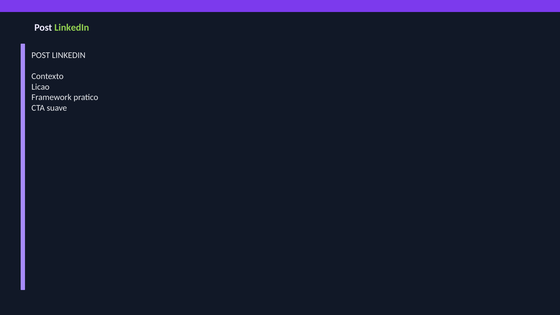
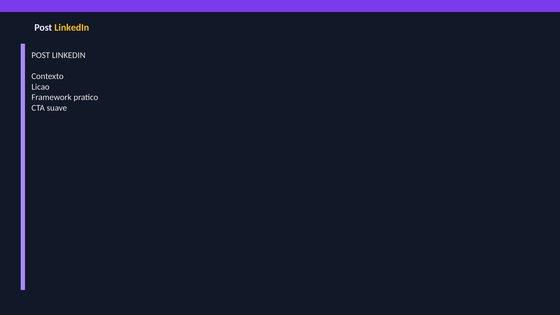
LinkedIn colour: light green -> yellow (72, 28)
